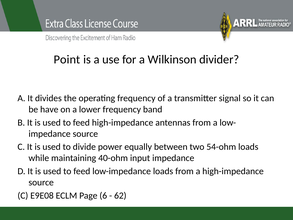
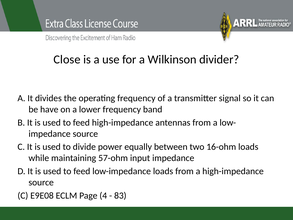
Point: Point -> Close (67, 59)
54-ohm: 54-ohm -> 16-ohm (221, 147)
40-ohm: 40-ohm -> 57-ohm (113, 158)
6: 6 -> 4 (103, 195)
62: 62 -> 83 (120, 195)
